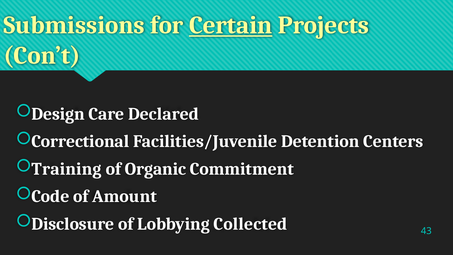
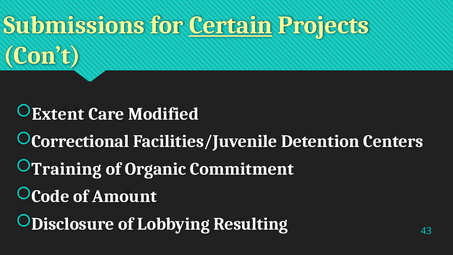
Design: Design -> Extent (58, 114)
Declared: Declared -> Modified (163, 114)
Collected: Collected -> Resulting (251, 224)
